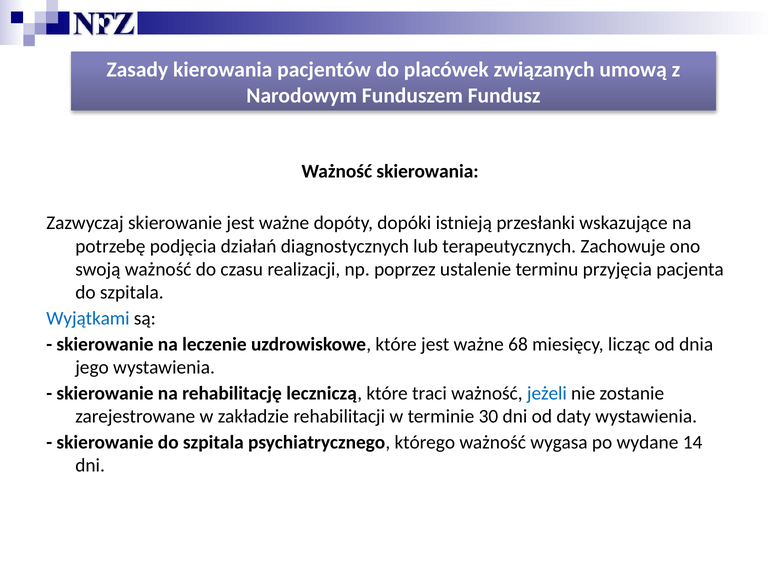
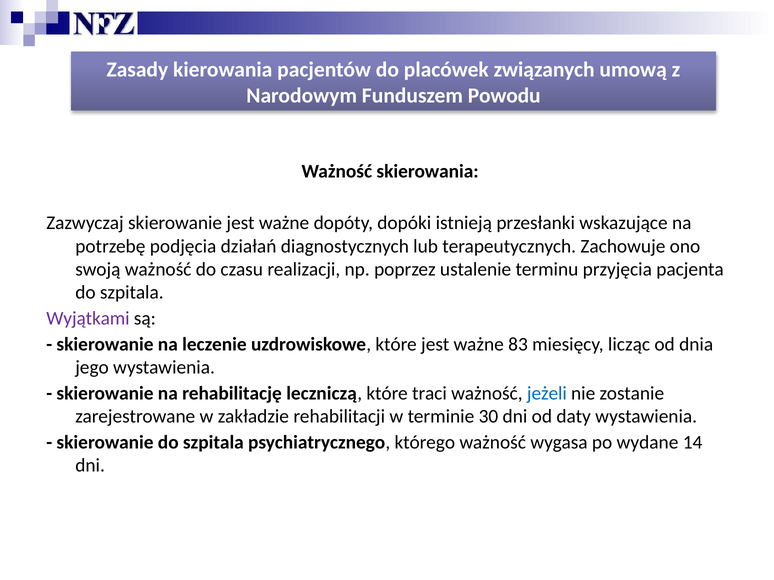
Fundusz: Fundusz -> Powodu (504, 96)
Wyjątkami colour: blue -> purple (88, 319)
68: 68 -> 83 (518, 344)
